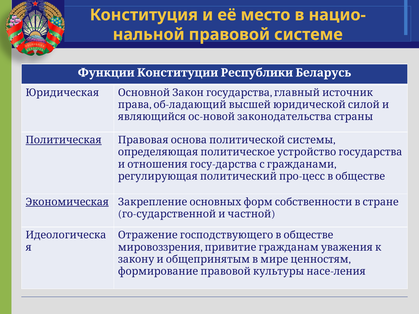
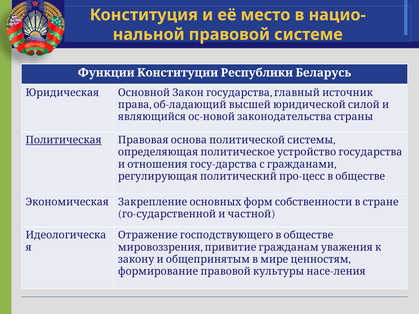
Экономическая underline: present -> none (67, 202)
